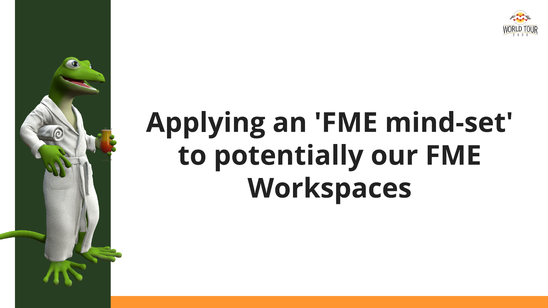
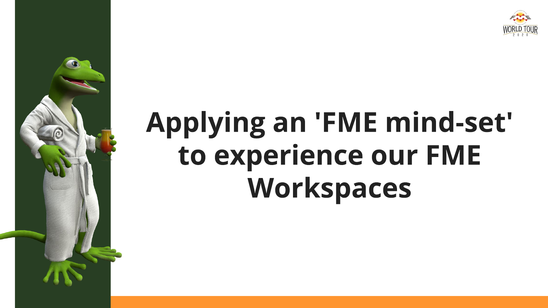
potentially: potentially -> experience (289, 156)
